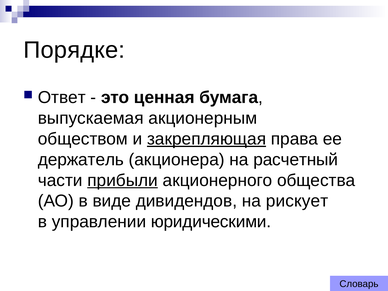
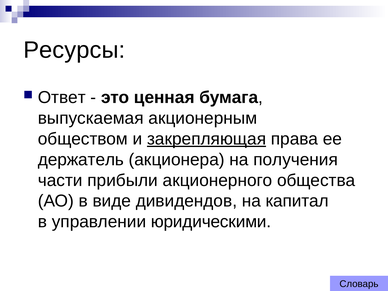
Порядке: Порядке -> Ресурсы (74, 50)
расчетный: расчетный -> получения (296, 160)
прибыли underline: present -> none (123, 180)
рискует: рискует -> капитал (297, 201)
